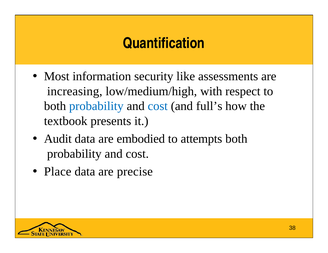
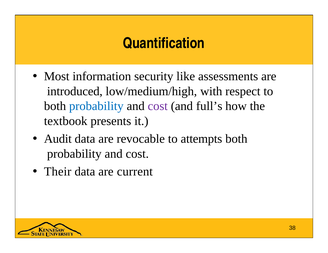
increasing: increasing -> introduced (75, 91)
cost colour: blue -> purple (158, 106)
embodied: embodied -> revocable (141, 139)
Place: Place -> Their (58, 172)
precise: precise -> current (135, 172)
